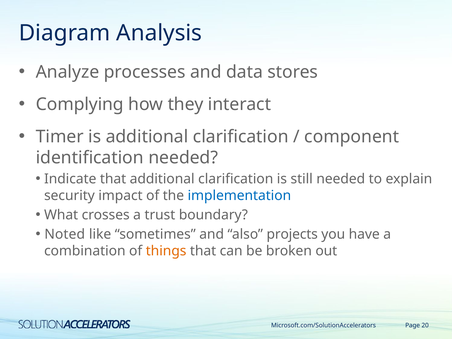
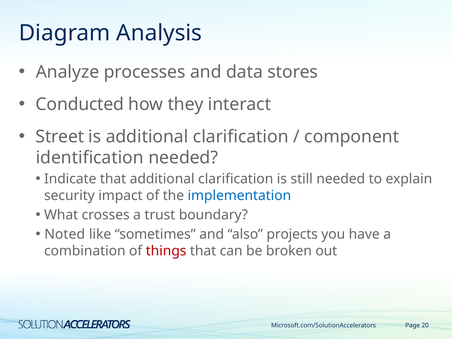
Complying: Complying -> Conducted (80, 104)
Timer: Timer -> Street (60, 137)
things colour: orange -> red (166, 251)
